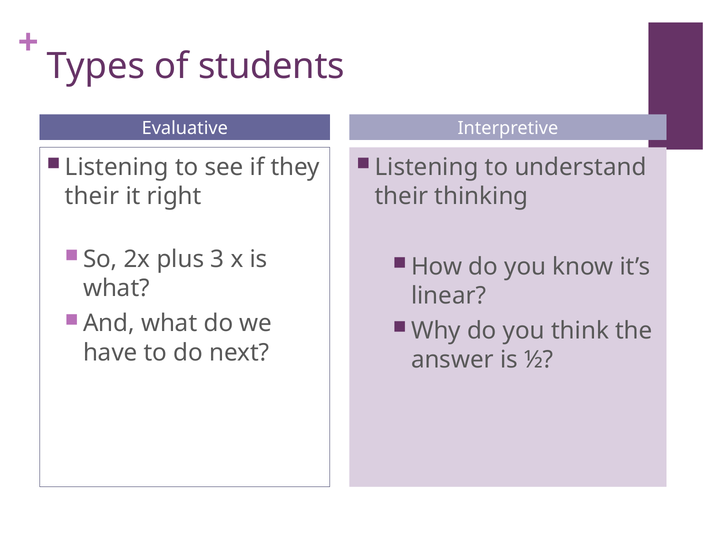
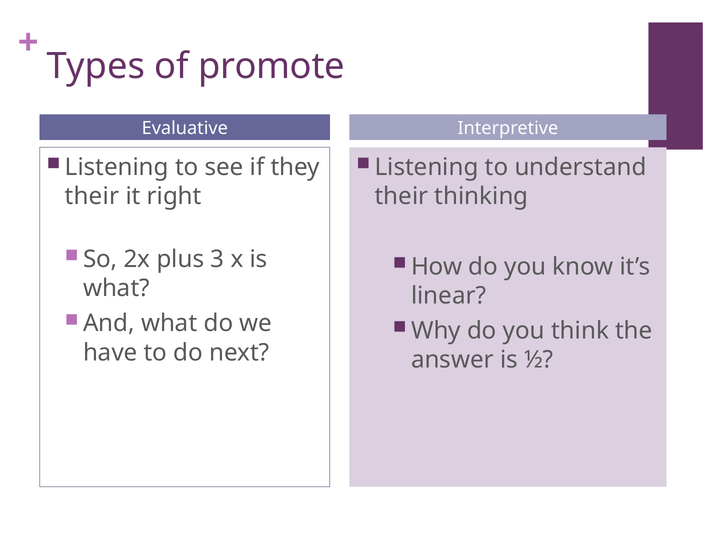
students: students -> promote (271, 66)
